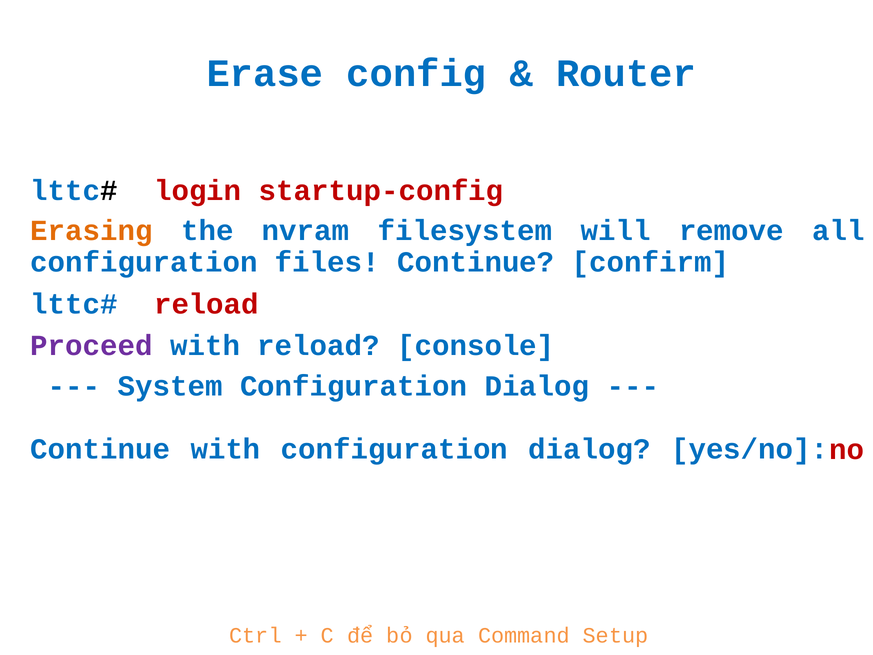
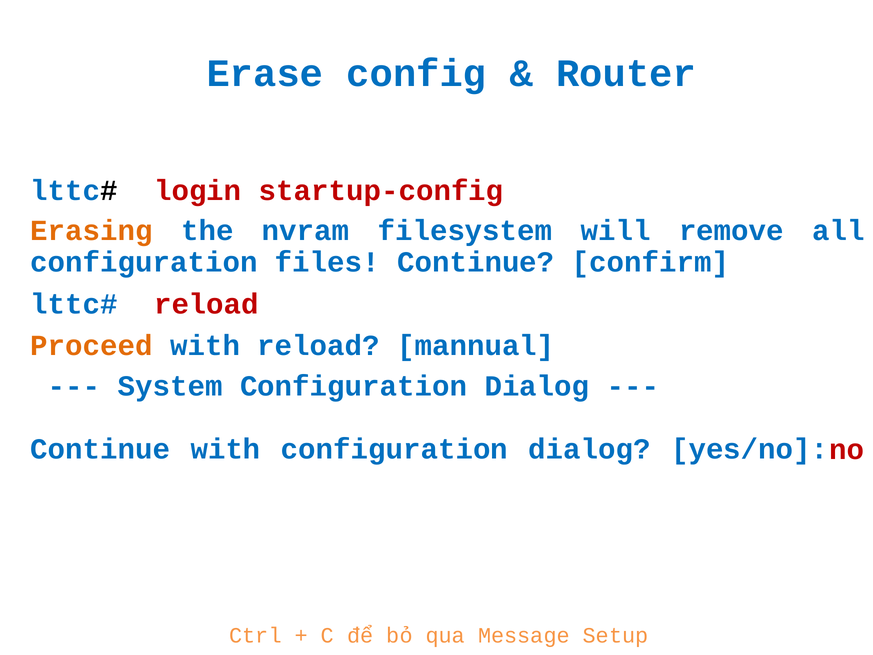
Proceed colour: purple -> orange (92, 346)
console: console -> mannual (476, 346)
Command: Command -> Message (524, 635)
